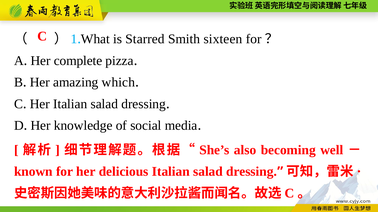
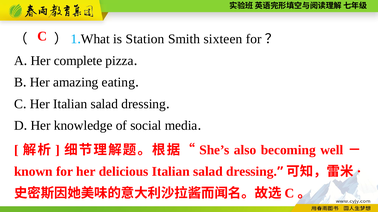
Starred: Starred -> Station (145, 39)
which: which -> eating (118, 82)
